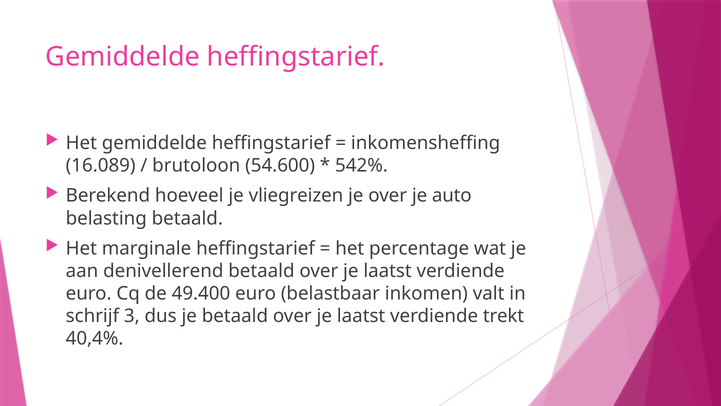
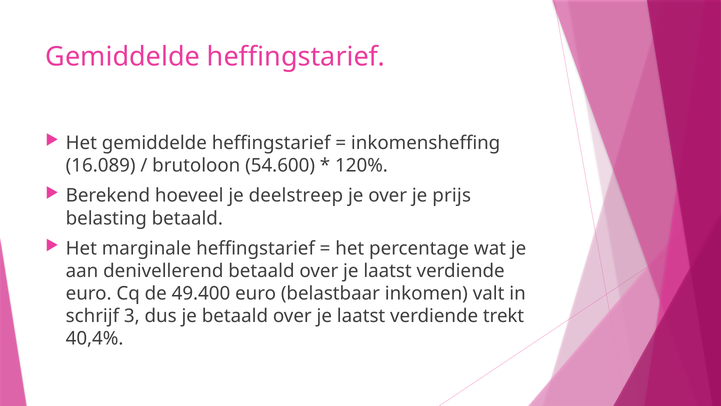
542%: 542% -> 120% (361, 166)
vliegreizen: vliegreizen -> deelstreep (296, 196)
auto: auto -> prijs (452, 196)
